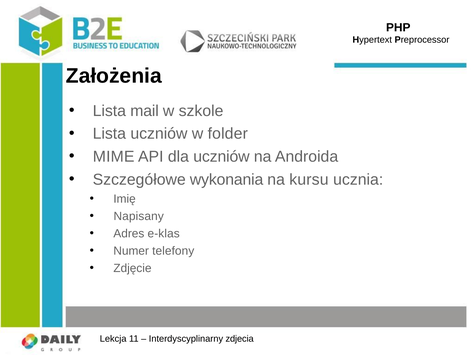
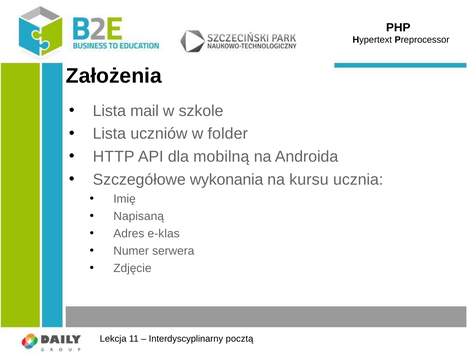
MIME: MIME -> HTTP (114, 157)
dla uczniów: uczniów -> mobilną (221, 157)
Napisany: Napisany -> Napisaną (139, 217)
telefony: telefony -> serwera (173, 251)
zdjecia: zdjecia -> pocztą (240, 339)
